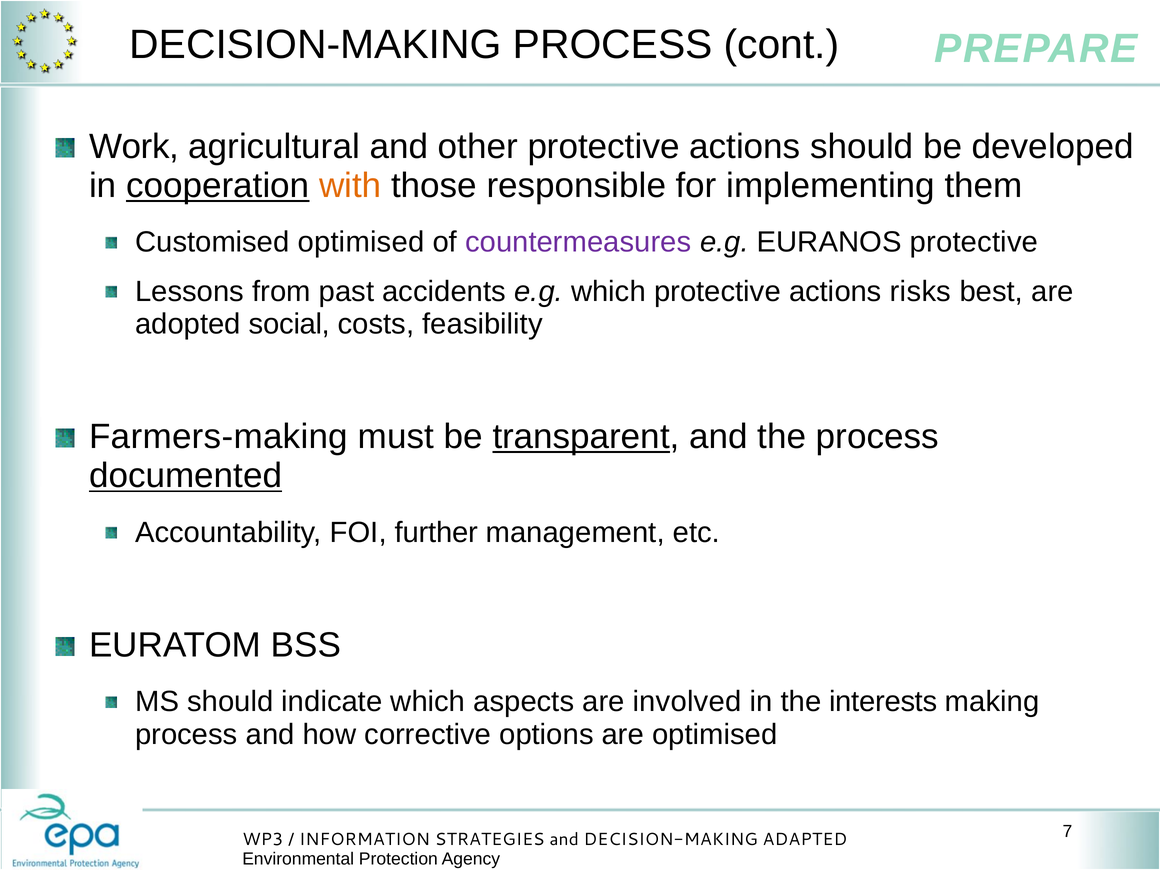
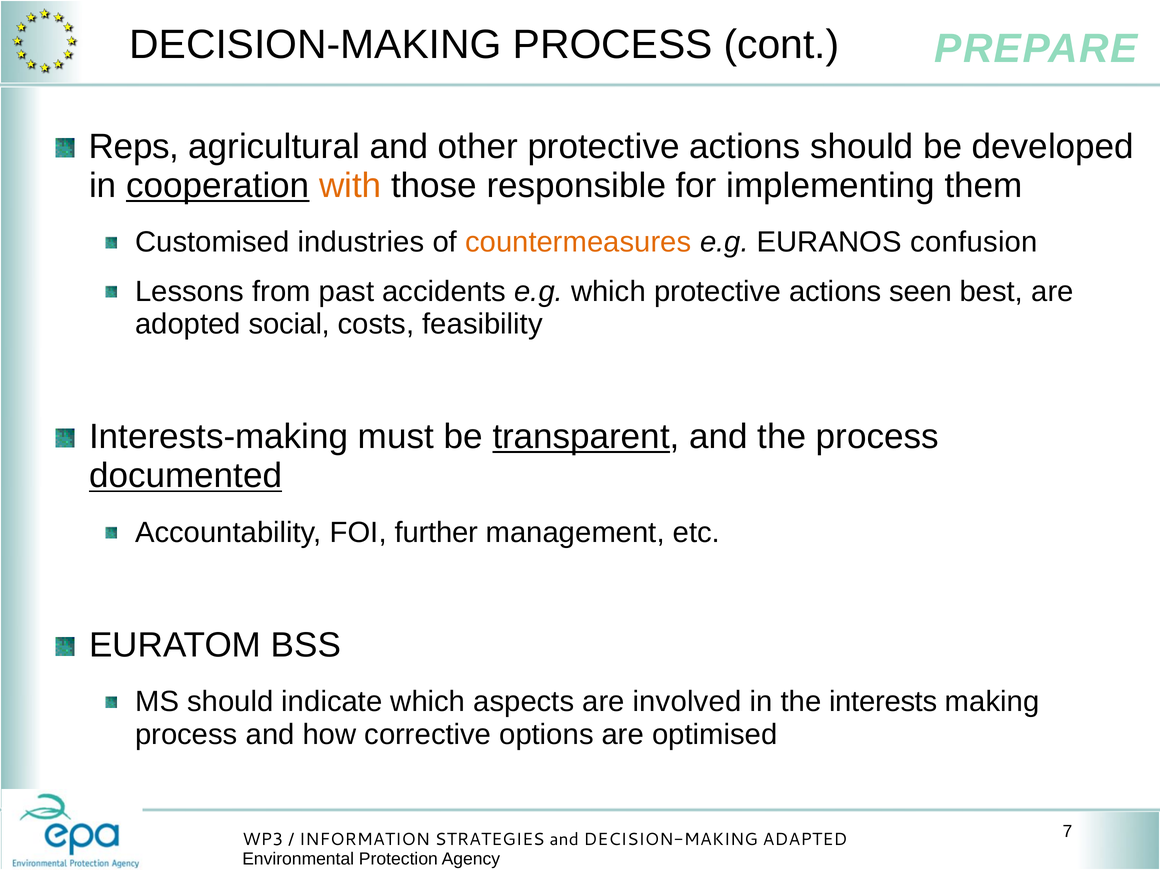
Work: Work -> Reps (134, 146)
Customised optimised: optimised -> industries (361, 242)
countermeasures colour: purple -> orange (578, 242)
EURANOS protective: protective -> confusion (974, 242)
risks: risks -> seen (921, 292)
Farmers-making: Farmers-making -> Interests-making (219, 437)
